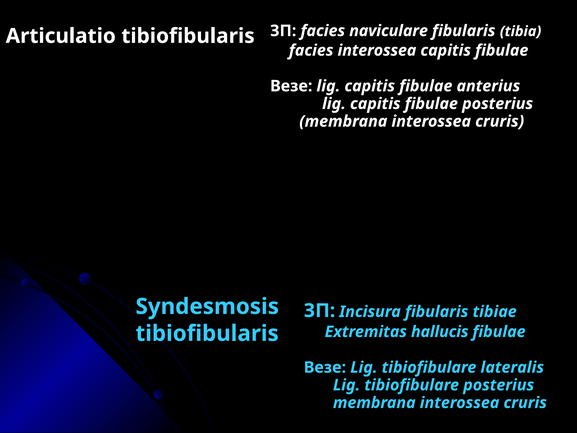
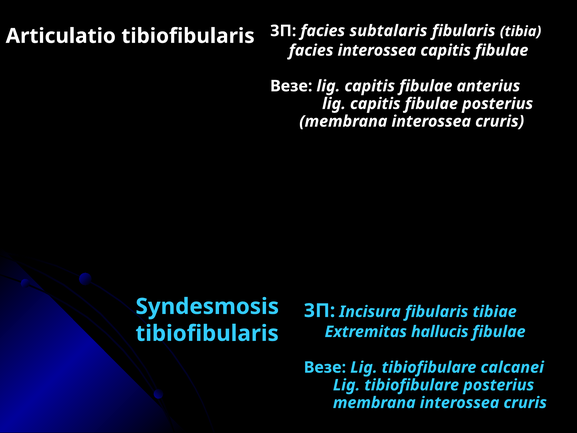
naviculare: naviculare -> subtalaris (388, 31)
lateralis: lateralis -> calcanei (512, 367)
